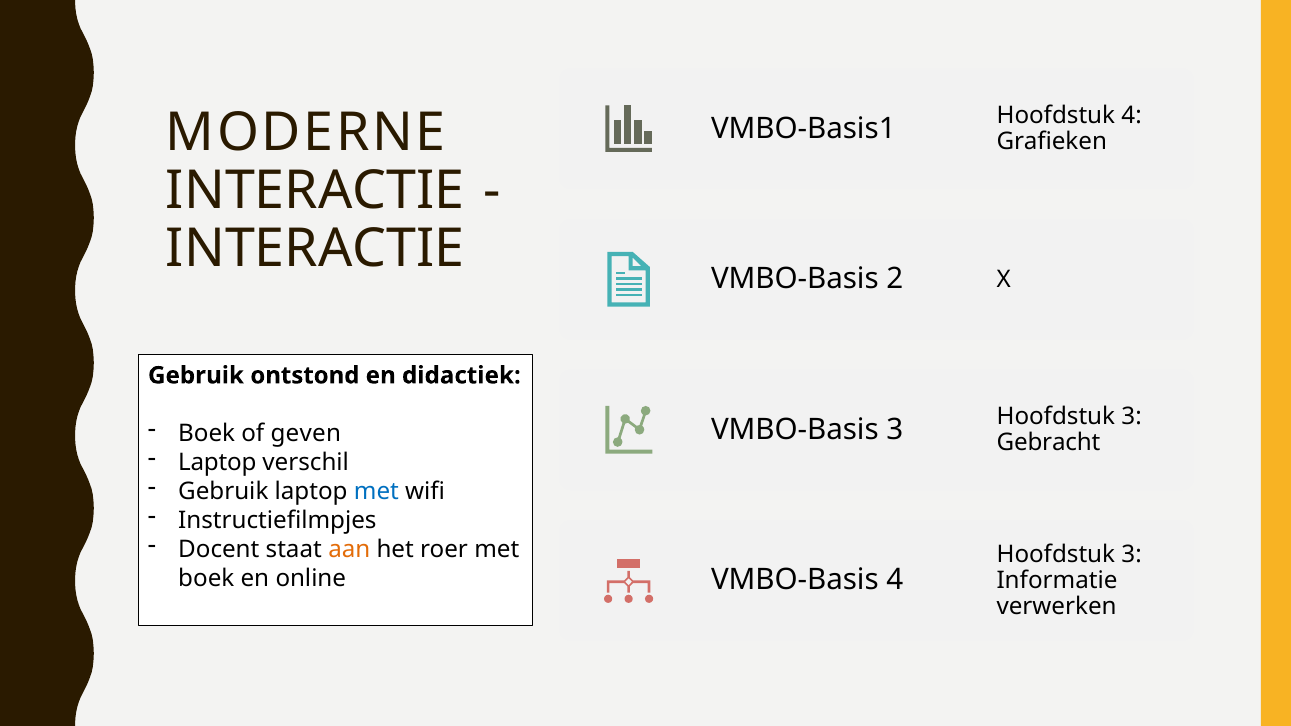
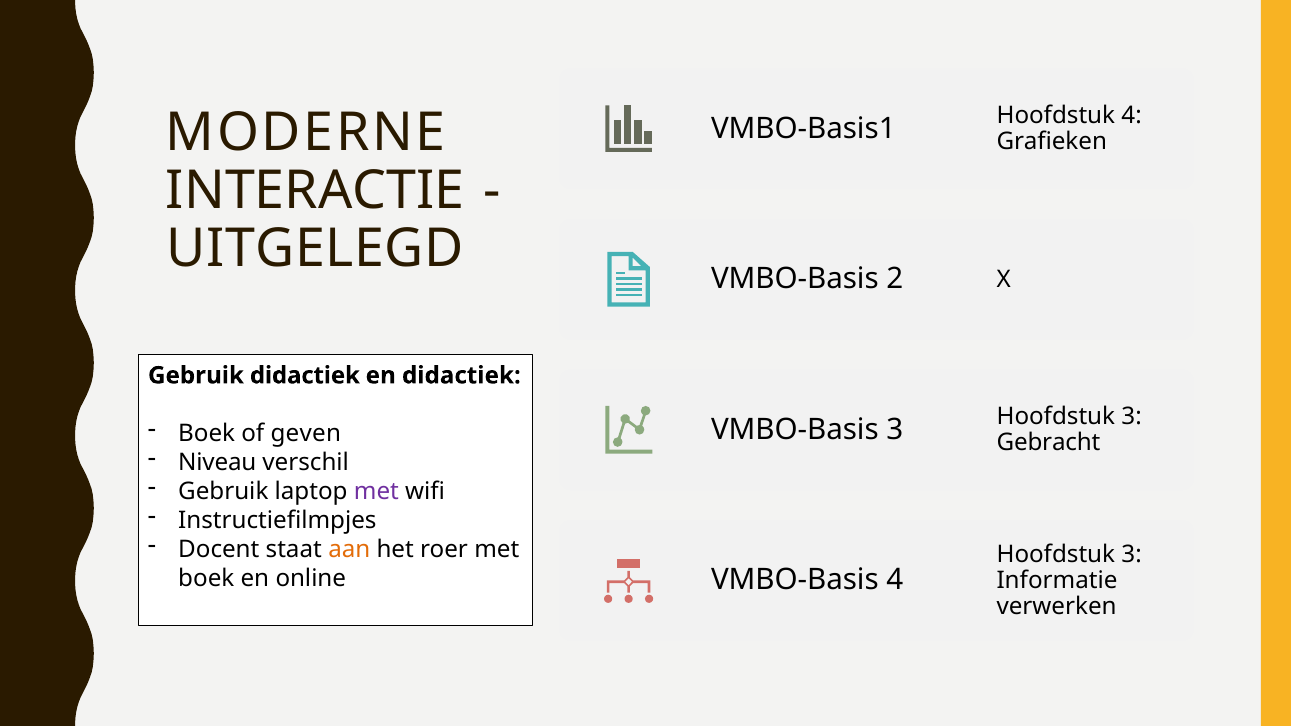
INTERACTIE: INTERACTIE -> UITGELEGD (315, 249)
Gebruik ontstond: ontstond -> didactiek (305, 376)
Laptop: Laptop -> Niveau (217, 463)
met colour: blue -> purple (376, 492)
